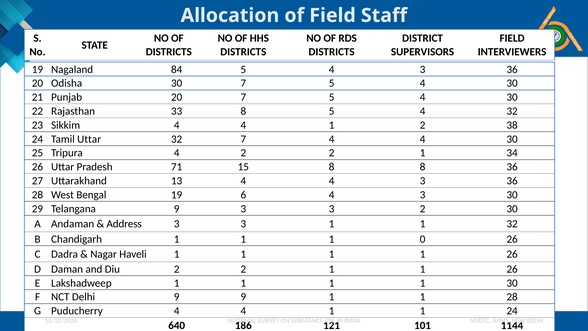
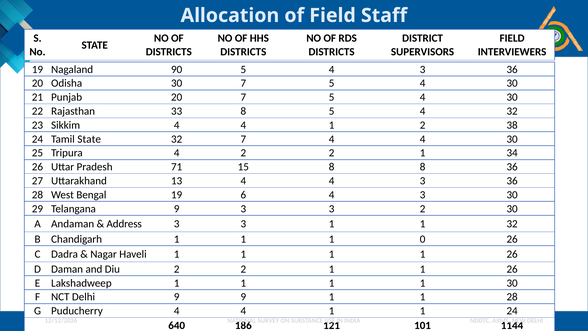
84: 84 -> 90 (177, 69)
Tamil Uttar: Uttar -> State (89, 139)
